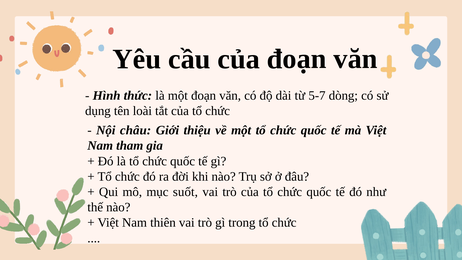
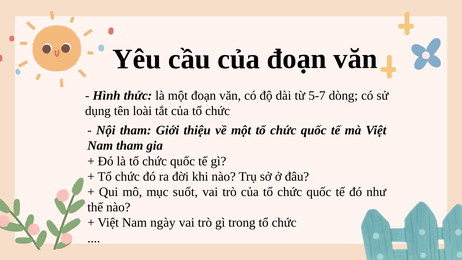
Nội châu: châu -> tham (136, 130)
thiên: thiên -> ngày (163, 223)
